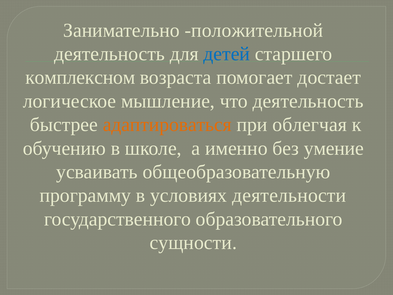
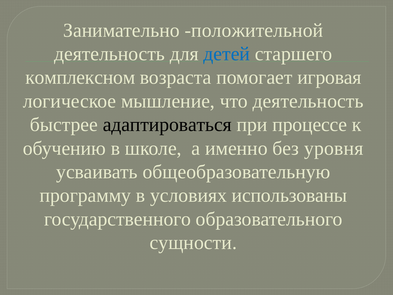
достает: достает -> игровая (329, 77)
адаптироваться colour: orange -> black (167, 125)
облегчая: облегчая -> процессе (310, 125)
умение: умение -> уровня (334, 148)
деятельности: деятельности -> использованы (289, 195)
